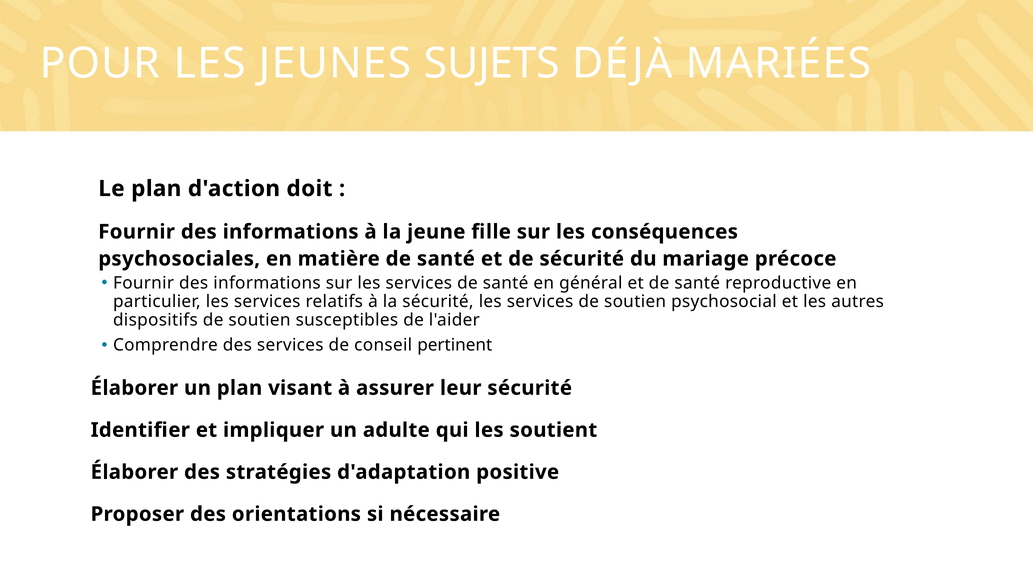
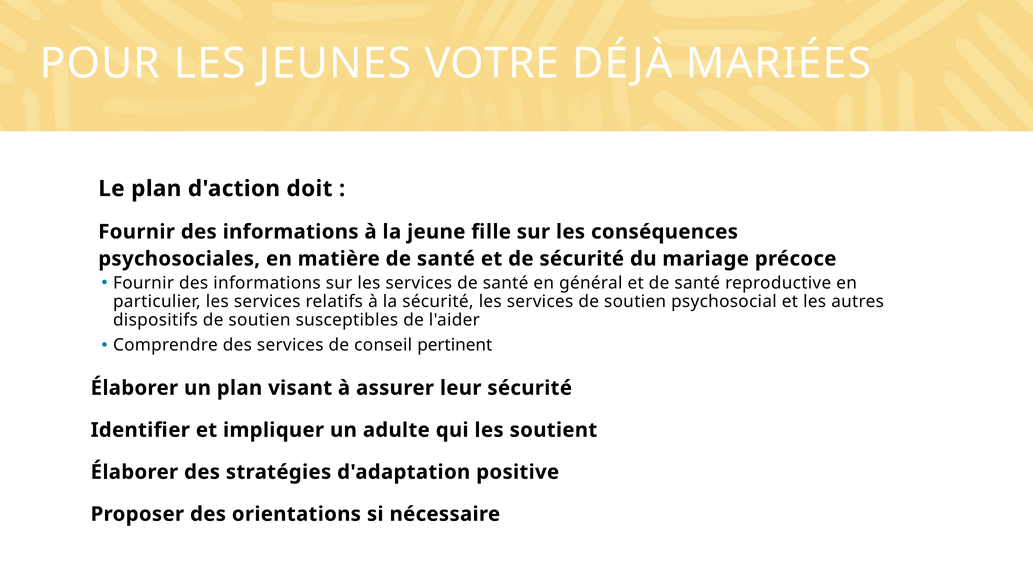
SUJETS: SUJETS -> VOTRE (492, 64)
